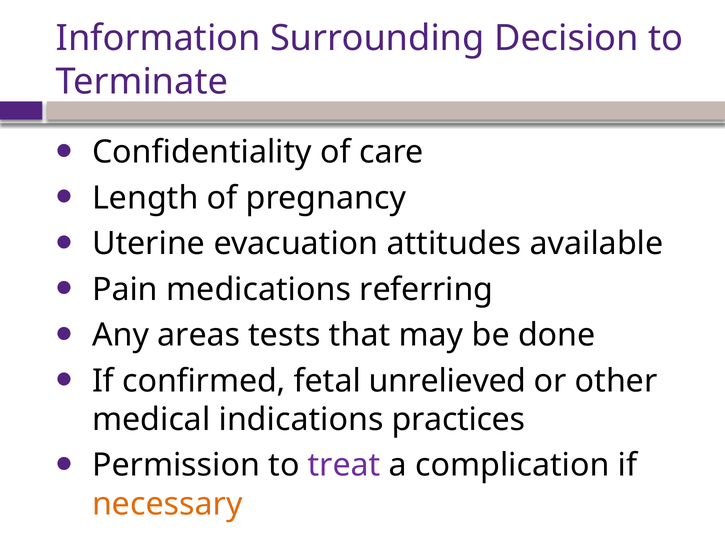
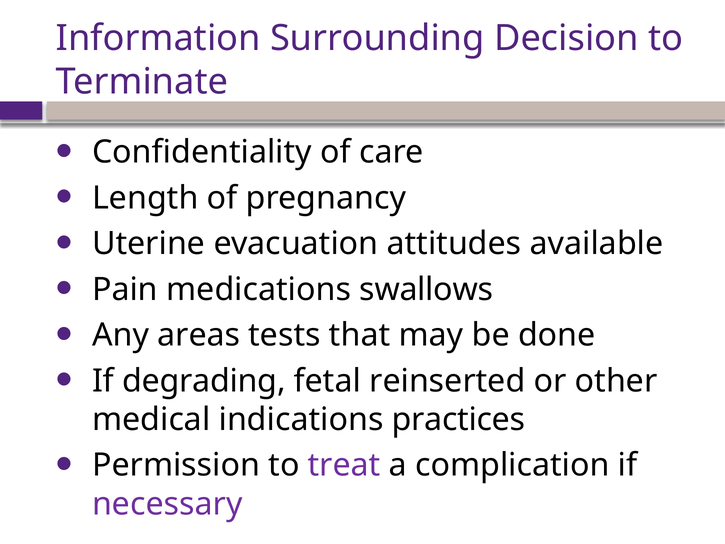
referring: referring -> swallows (426, 289)
confirmed: confirmed -> degrading (204, 381)
unrelieved: unrelieved -> reinserted (447, 381)
necessary colour: orange -> purple (167, 504)
